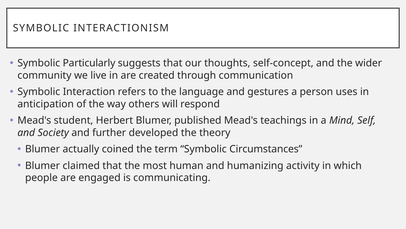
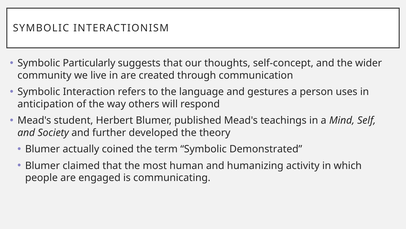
Circumstances: Circumstances -> Demonstrated (266, 149)
